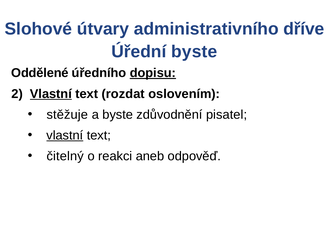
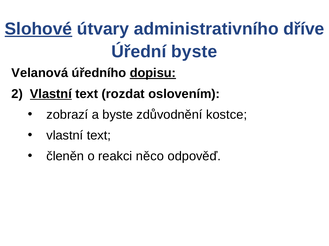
Slohové underline: none -> present (38, 29)
Oddělené: Oddělené -> Velanová (40, 73)
stěžuje: stěžuje -> zobrazí (67, 115)
pisatel: pisatel -> kostce (227, 115)
vlastní underline: present -> none (65, 136)
čitelný: čitelný -> členěn (65, 157)
aneb: aneb -> něco (150, 157)
